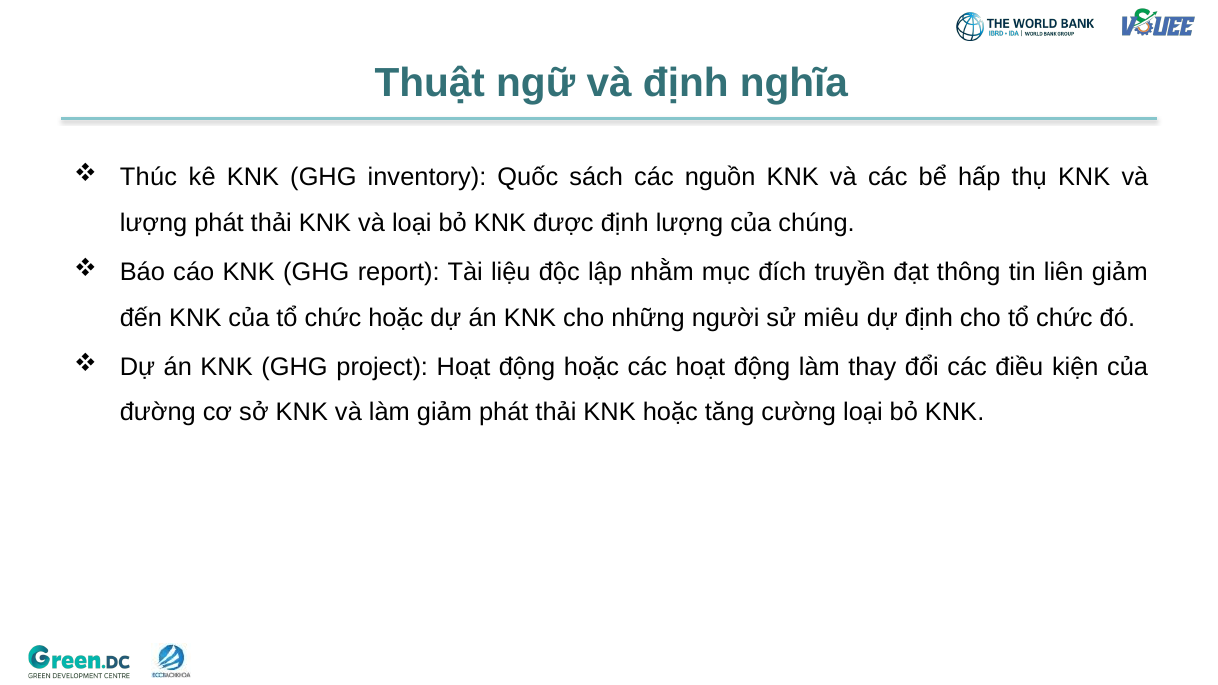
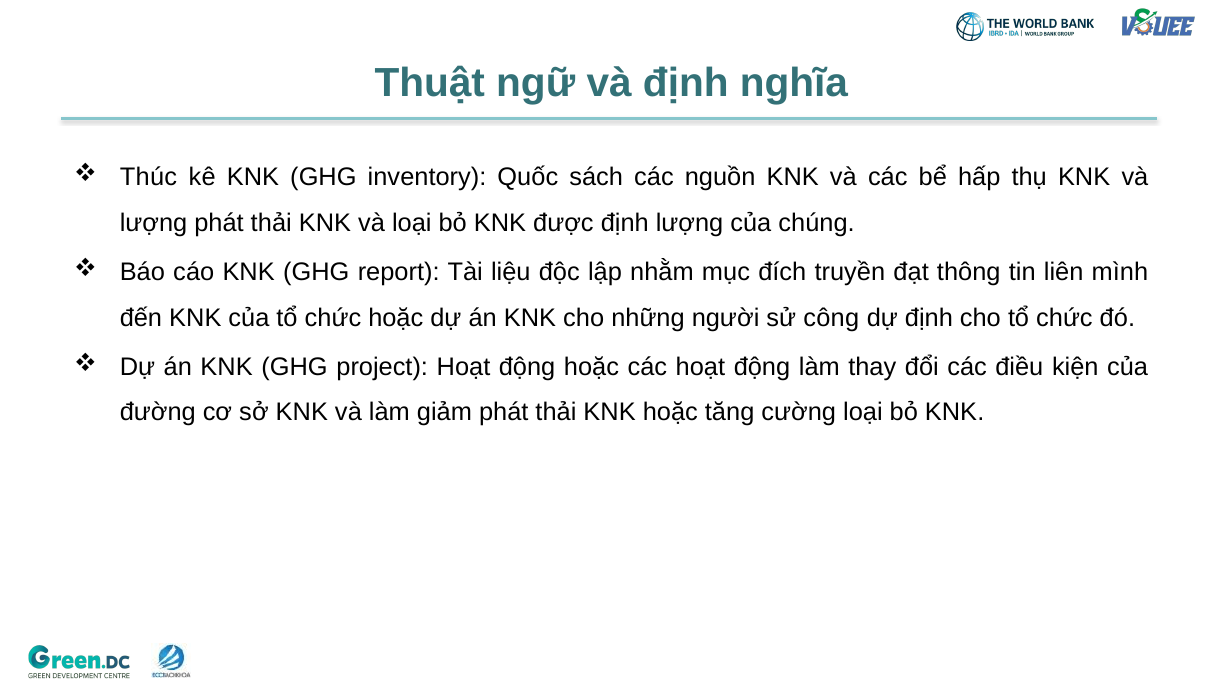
liên giảm: giảm -> mình (1120, 272)
miêu: miêu -> công (831, 318)
